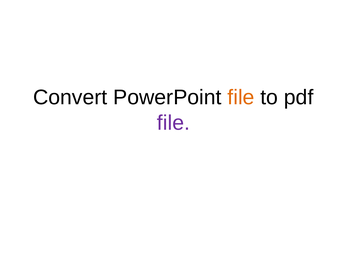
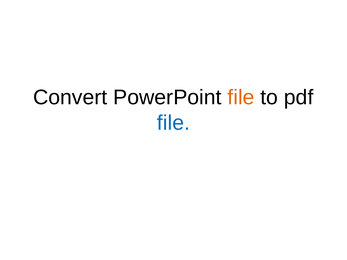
file colour: purple -> blue (173, 123)
